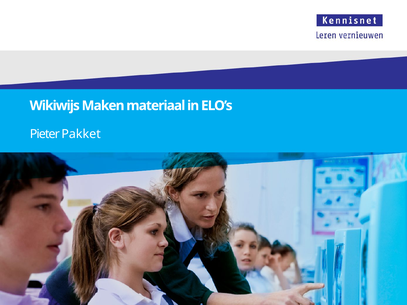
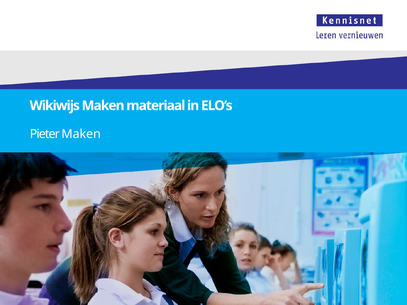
Pieter Pakket: Pakket -> Maken (81, 134)
